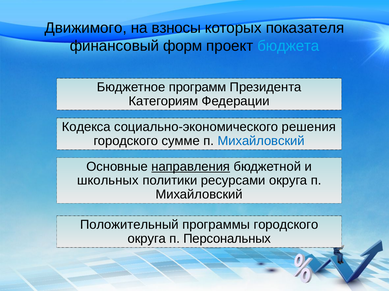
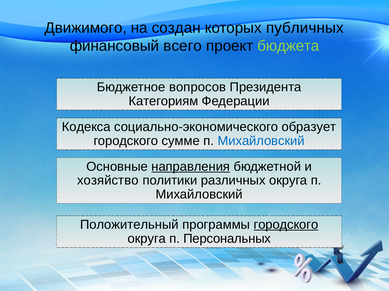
взносы: взносы -> создан (176, 28)
показателя: показателя -> публичных (305, 28)
форм: форм -> всего (183, 46)
бюджета colour: light blue -> light green (288, 46)
программ: программ -> вопросов (198, 87)
решения: решения -> образует (309, 127)
школьных: школьных -> хозяйство (108, 181)
ресурсами: ресурсами -> различных (233, 181)
городского underline: none -> present (286, 225)
